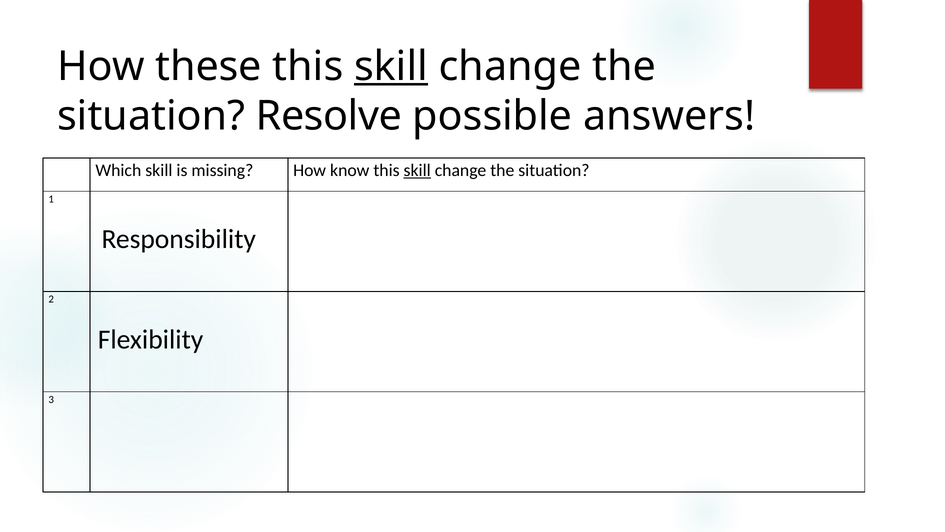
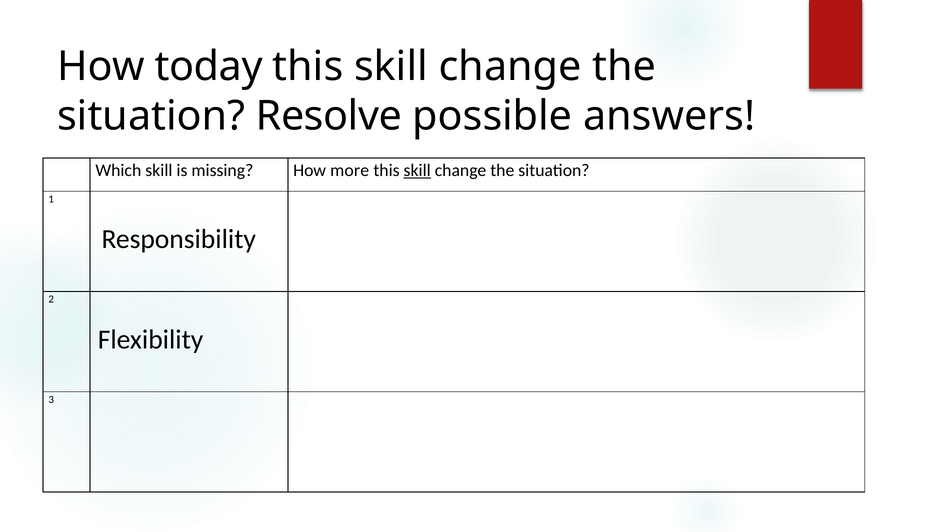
these: these -> today (209, 66)
skill underline: present -> none (391, 66)
know: know -> more (350, 170)
